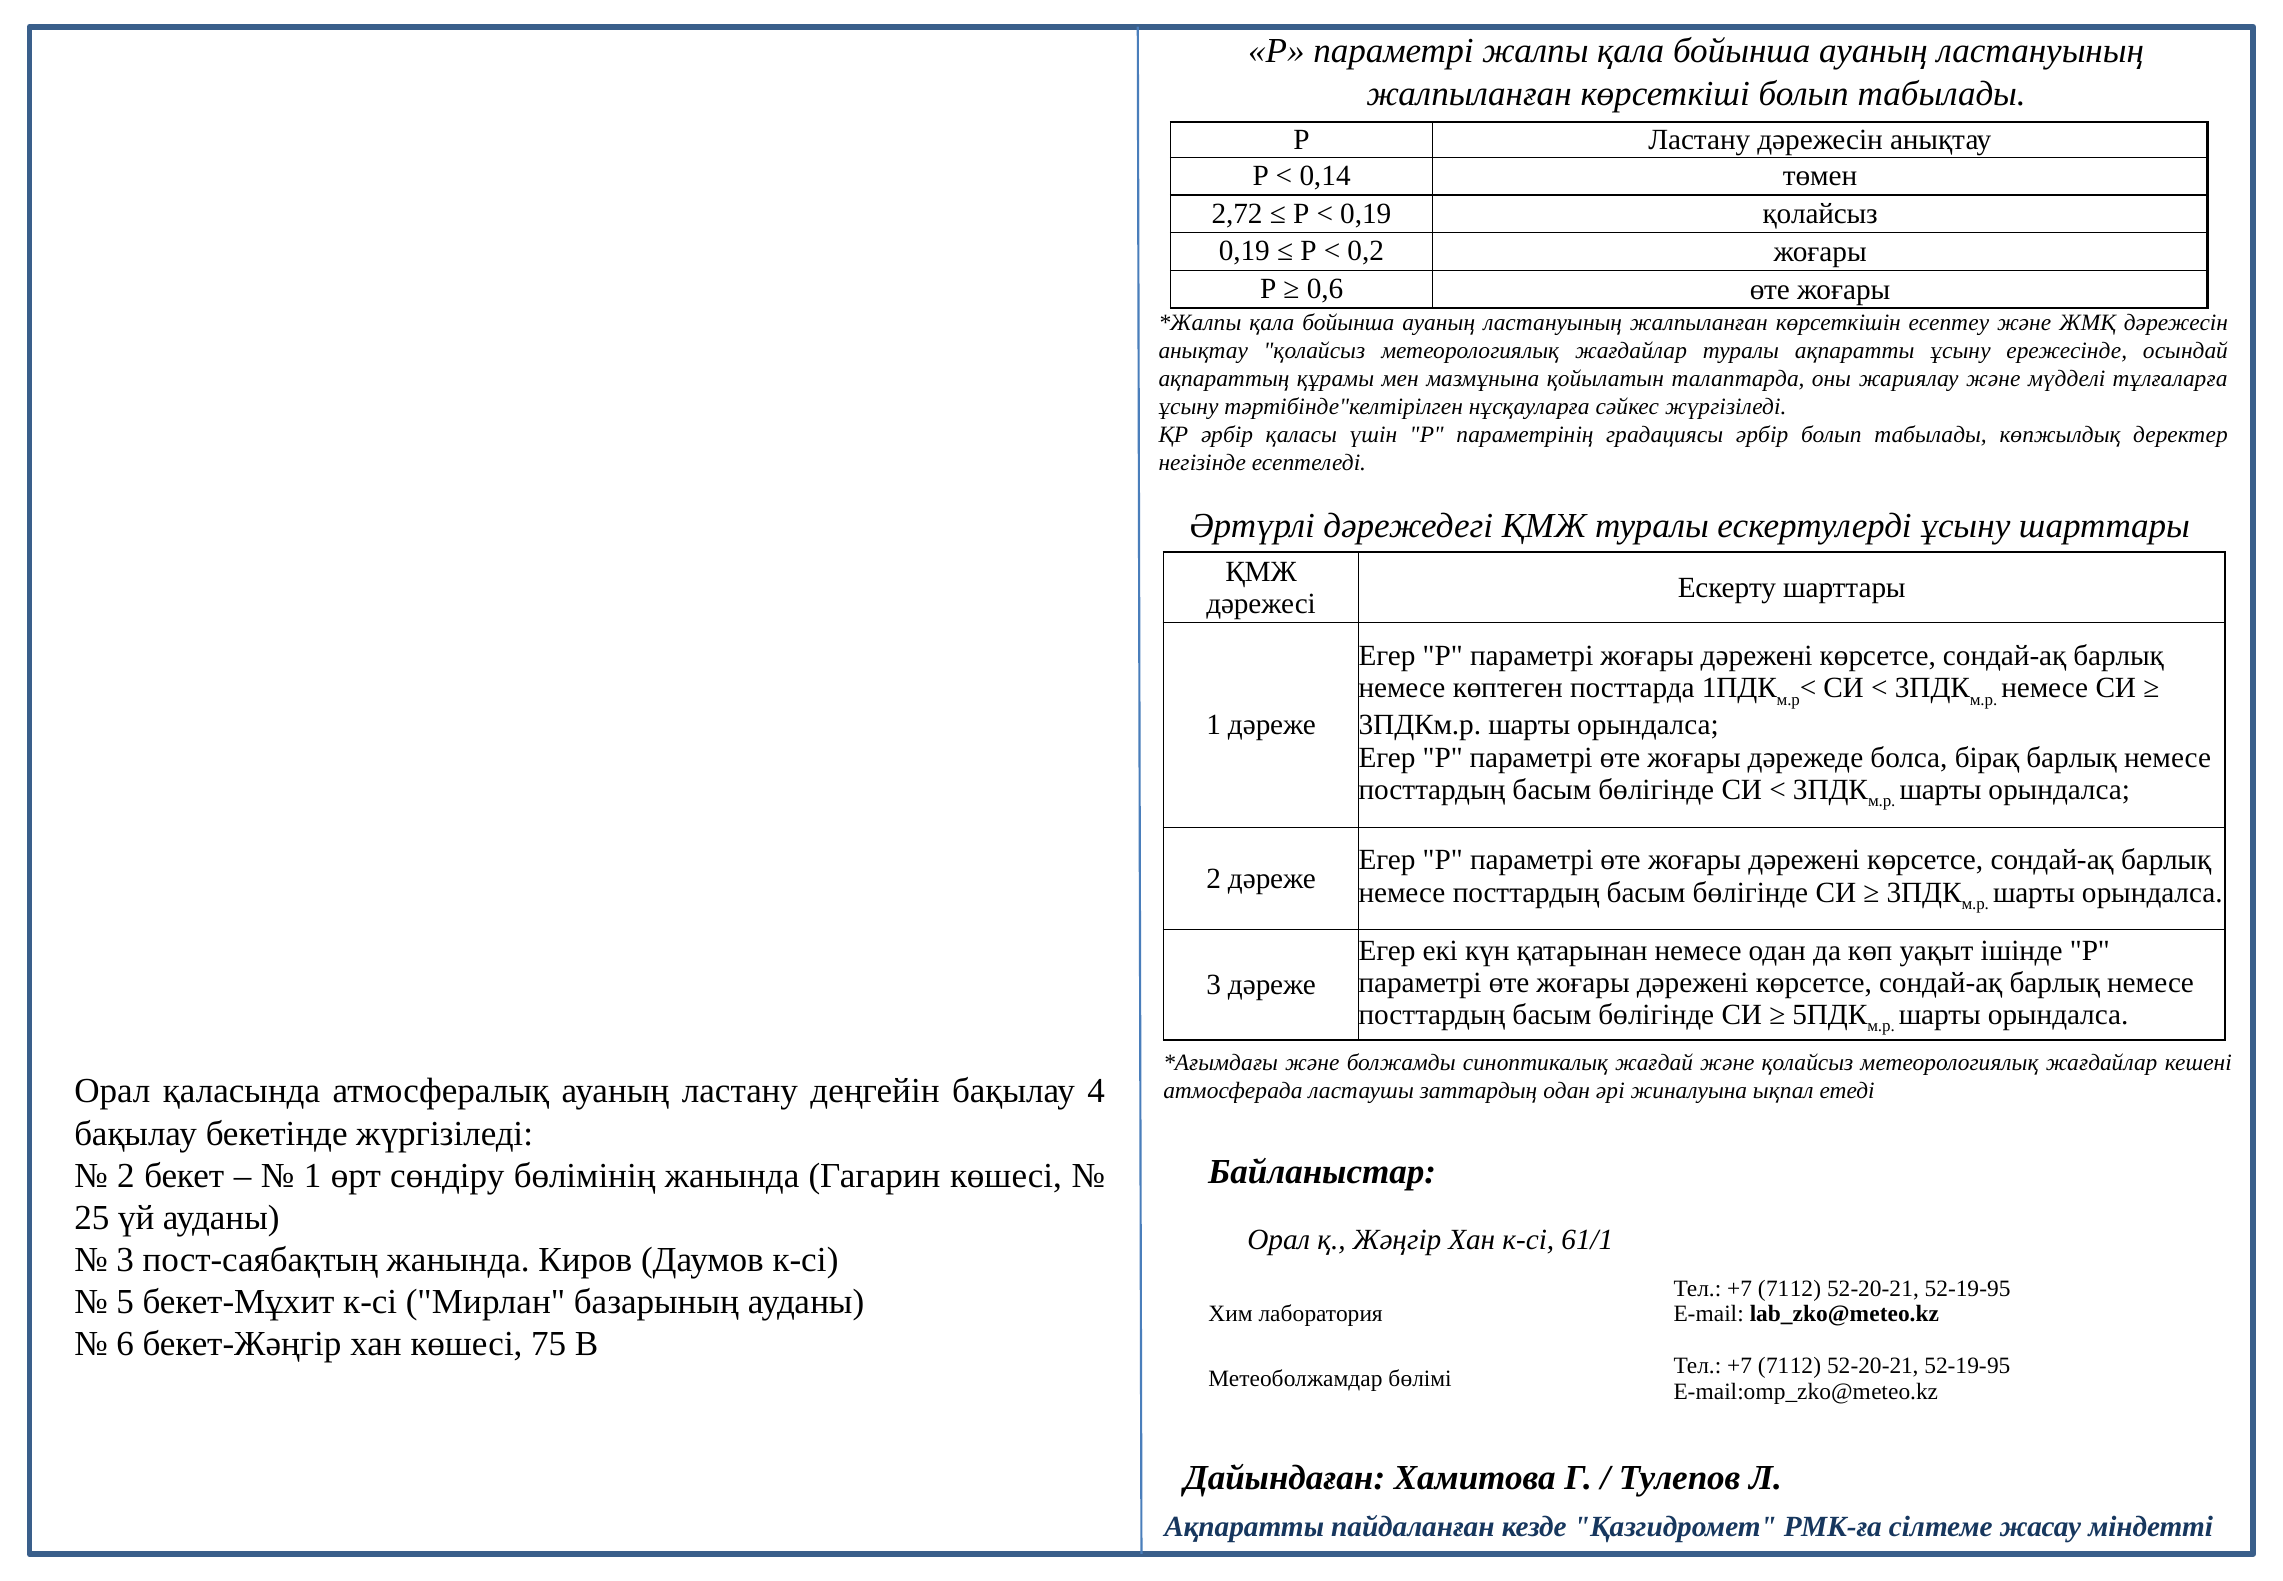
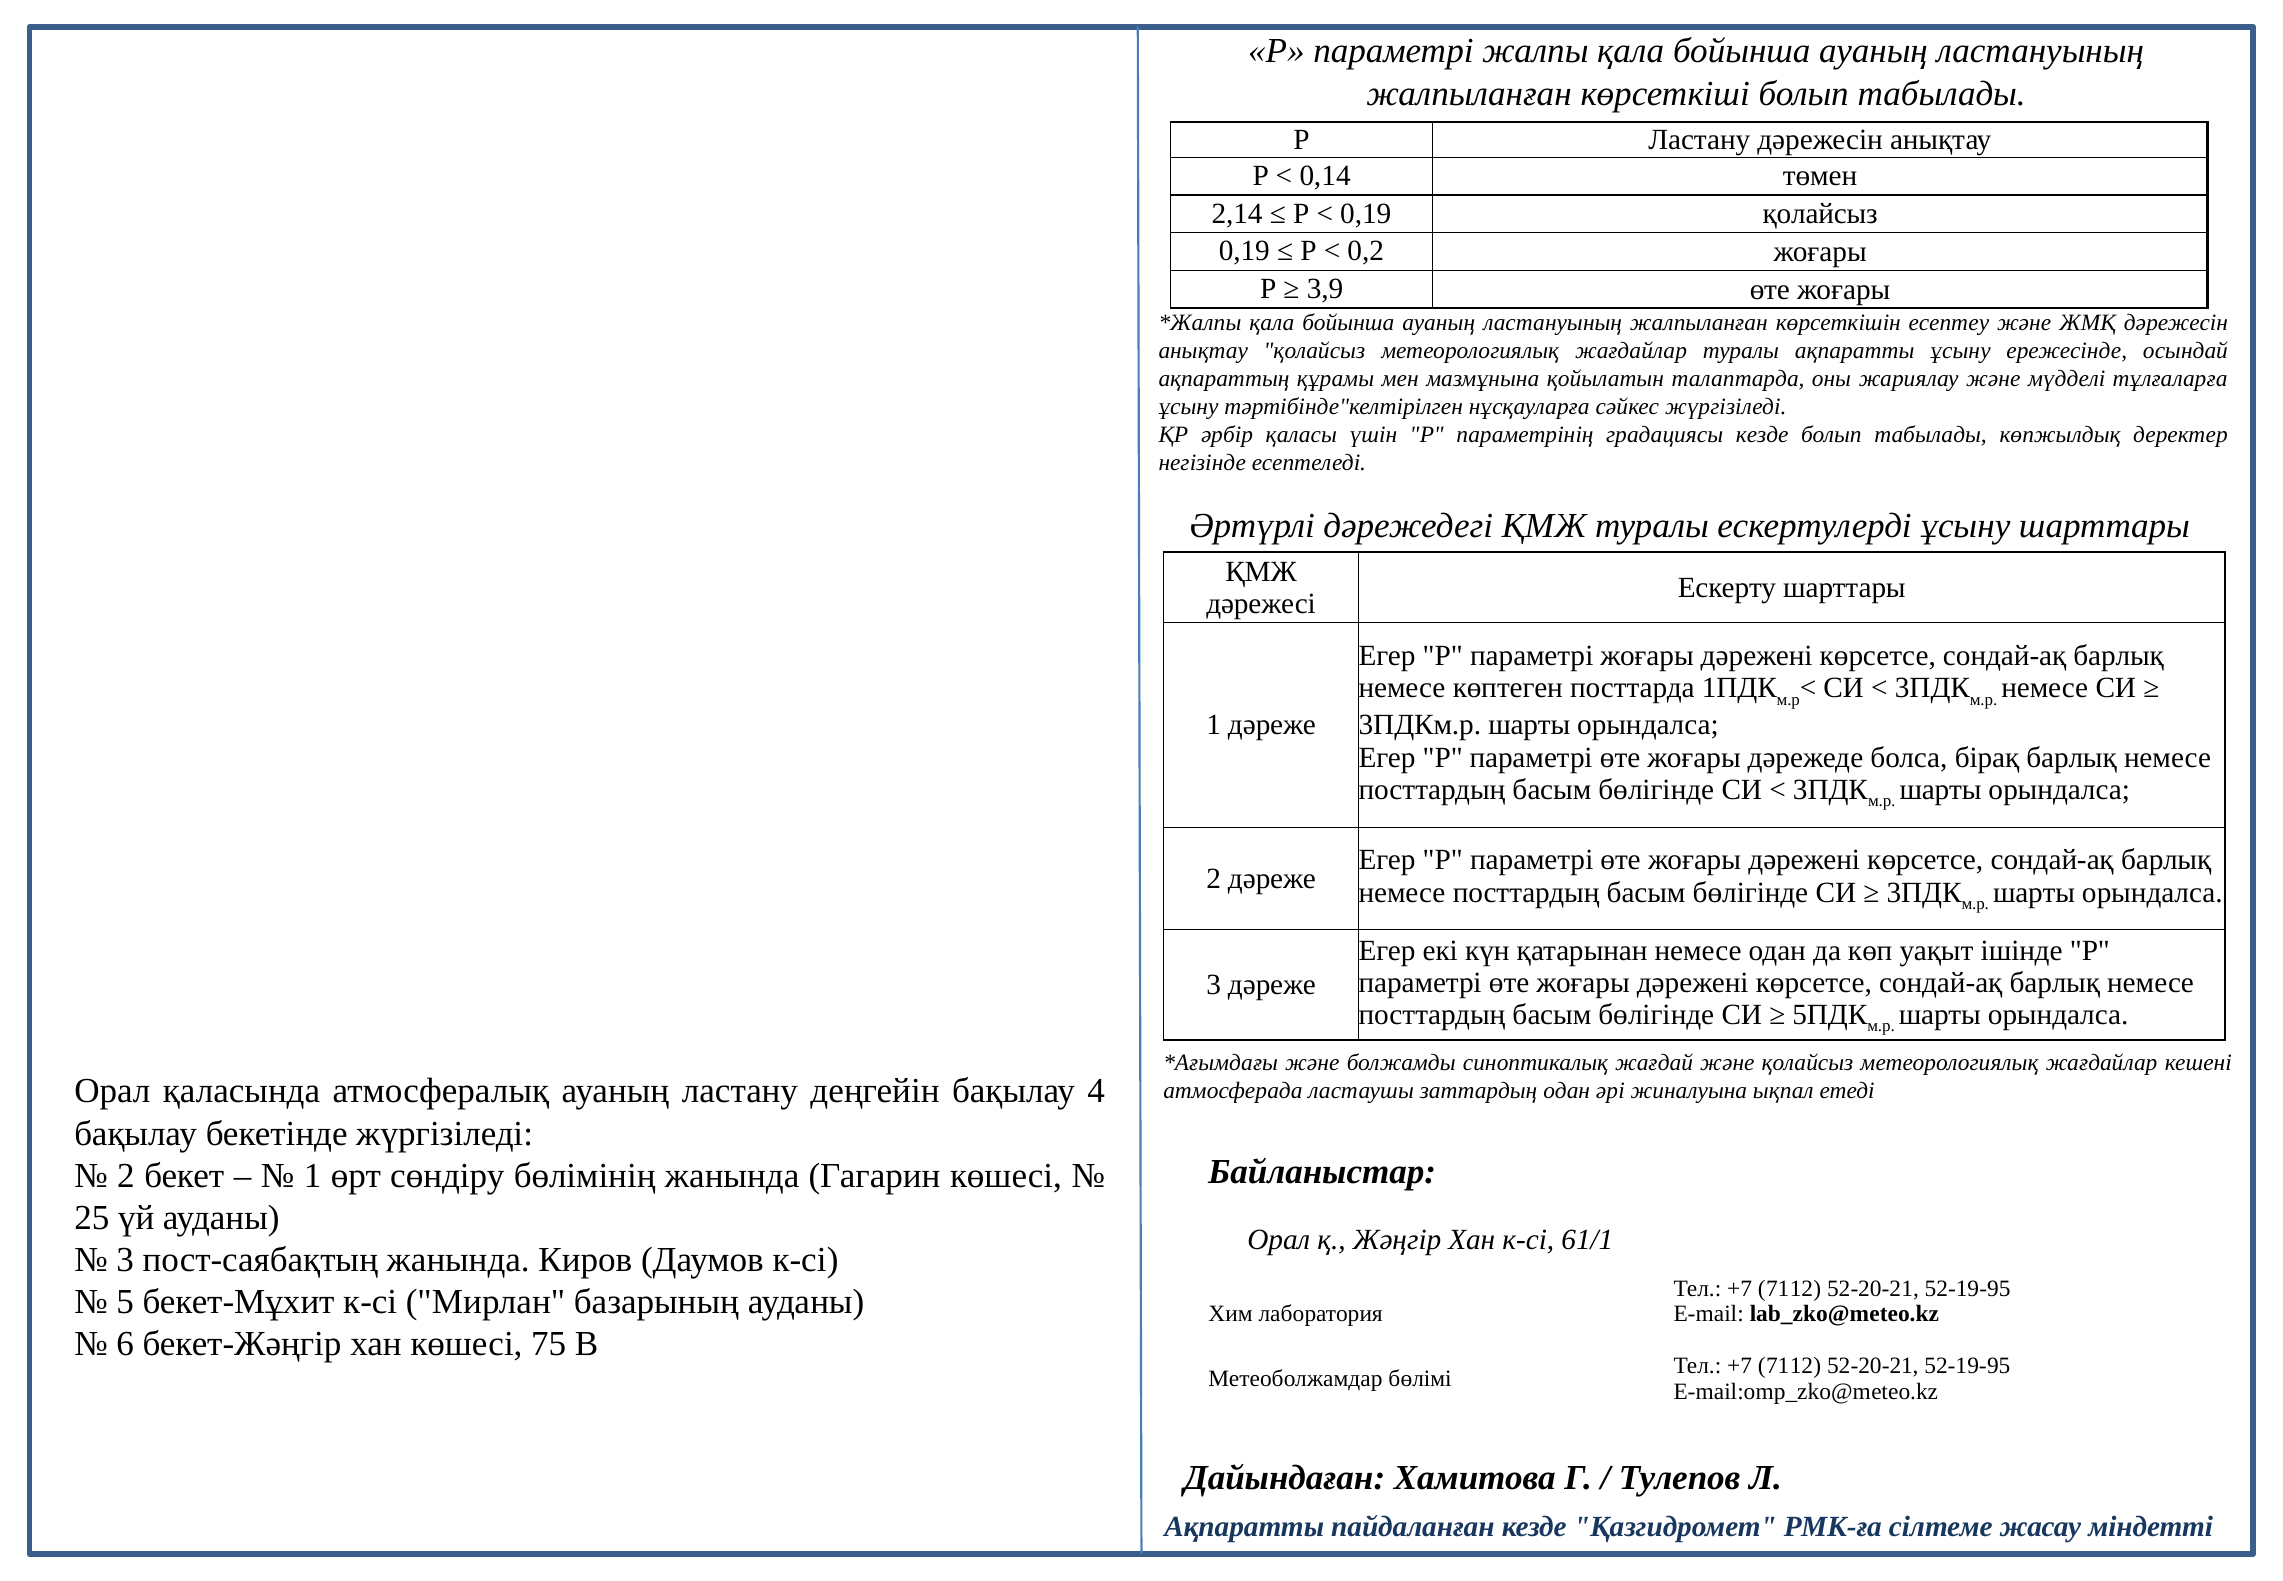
2,72: 2,72 -> 2,14 (1237, 214)
0,6: 0,6 -> 3,9 (1325, 289)
градациясы әрбір: әрбір -> кезде (1762, 434)
